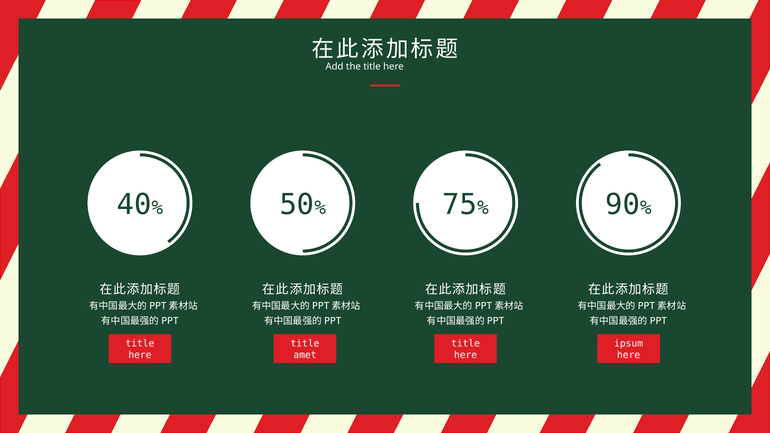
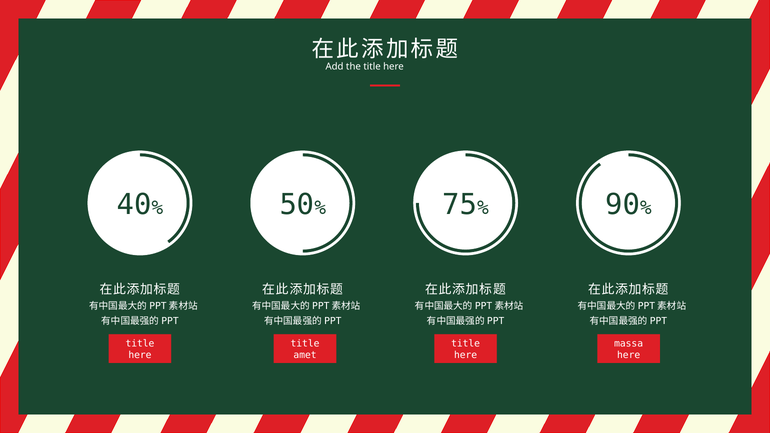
ipsum: ipsum -> massa (629, 344)
